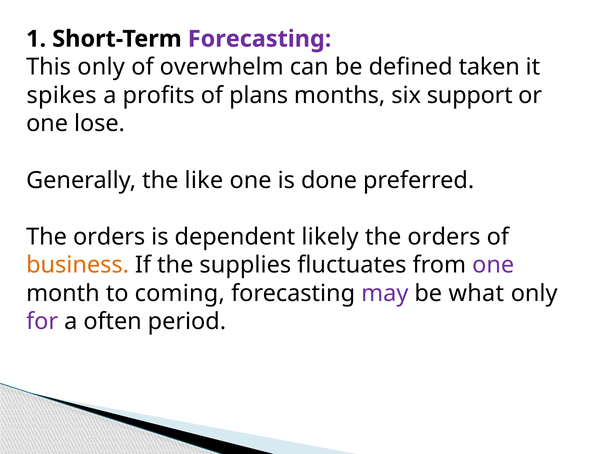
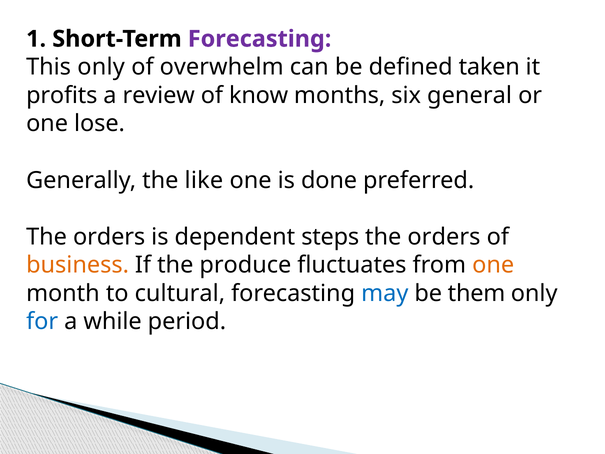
spikes: spikes -> profits (62, 95)
profits: profits -> review (159, 95)
plans: plans -> know (259, 95)
support: support -> general (470, 95)
likely: likely -> steps (330, 237)
supplies: supplies -> produce (245, 265)
one colour: purple -> orange (493, 265)
coming: coming -> cultural (180, 293)
may colour: purple -> blue (385, 293)
what: what -> them (477, 293)
for colour: purple -> blue (42, 321)
often: often -> while (113, 321)
